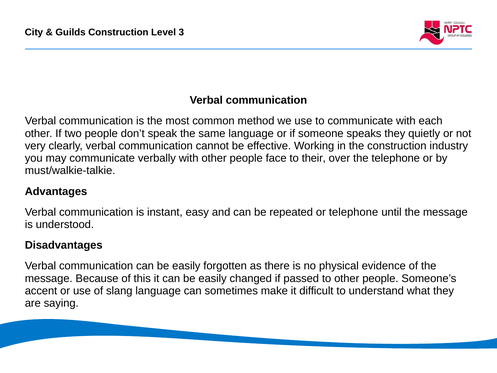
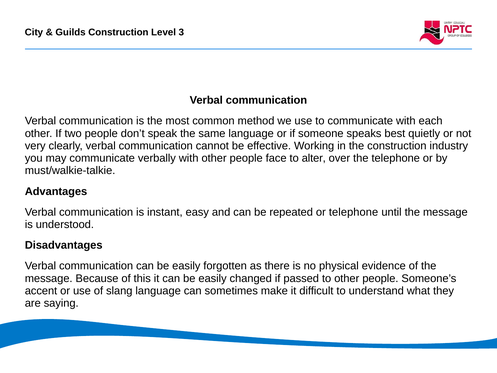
speaks they: they -> best (395, 133)
their: their -> alter (314, 158)
